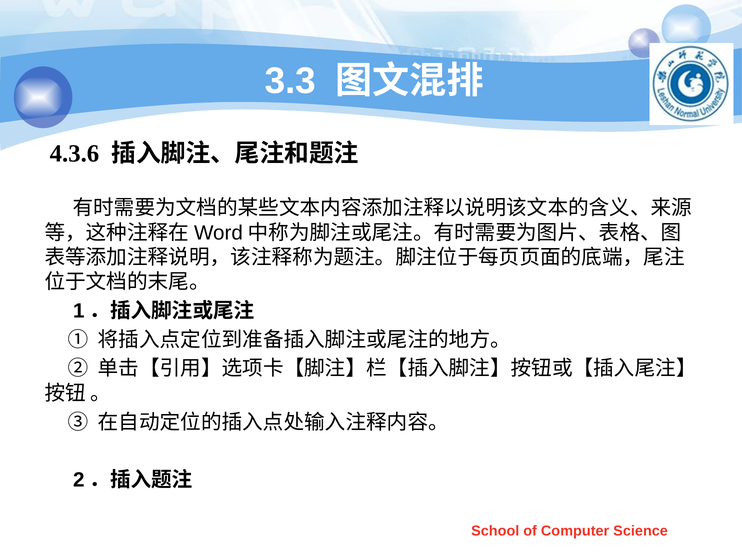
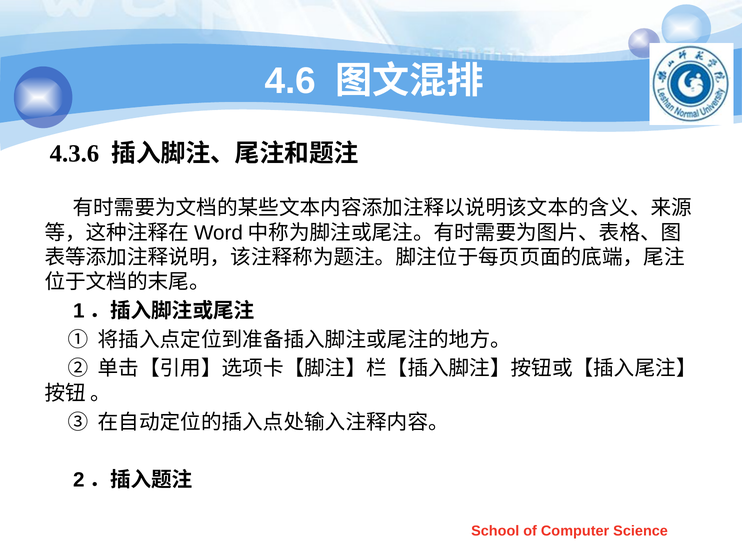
3.3: 3.3 -> 4.6 (290, 81)
